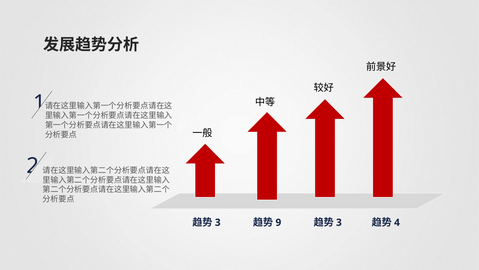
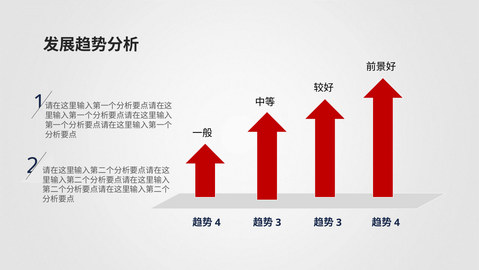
3: 3 -> 4 (218, 222)
9: 9 -> 3 (278, 222)
